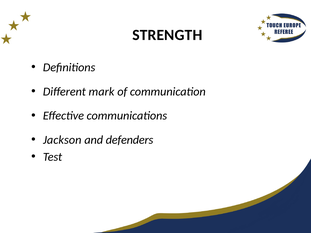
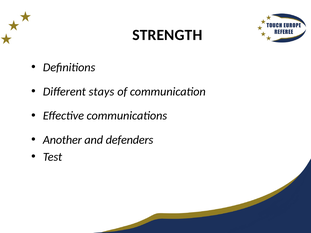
mark: mark -> stays (102, 92)
Jackson: Jackson -> Another (62, 140)
